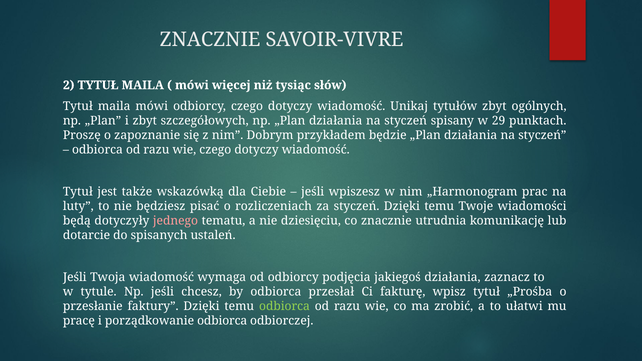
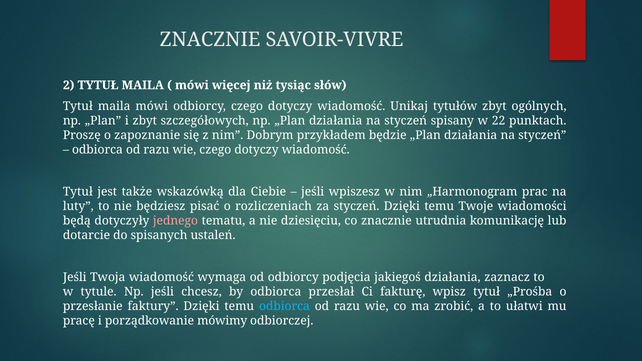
29: 29 -> 22 (499, 121)
odbiorca colour: light green -> light blue (284, 306)
porządkowanie odbiorca: odbiorca -> mówimy (222, 321)
